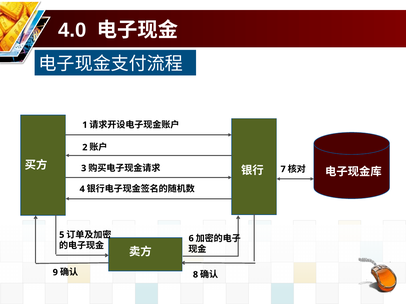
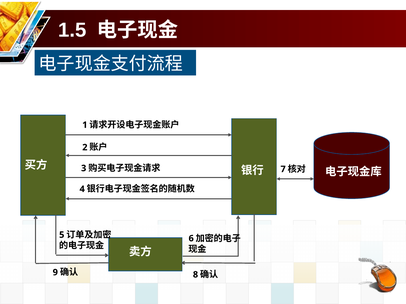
4.0: 4.0 -> 1.5 (72, 30)
